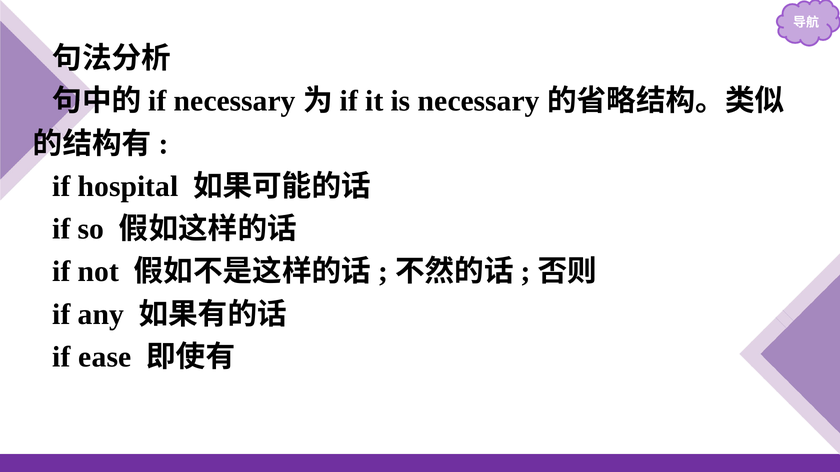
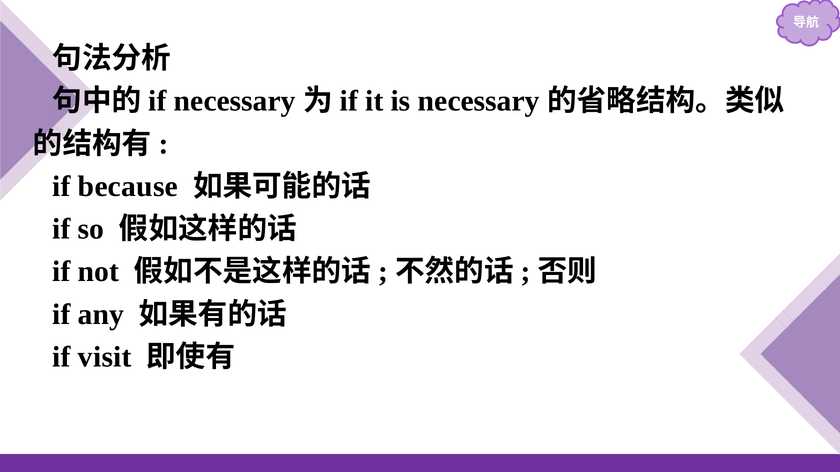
hospital: hospital -> because (128, 187)
ease: ease -> visit (105, 357)
